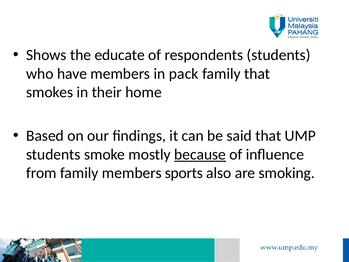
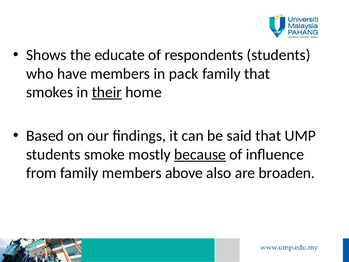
their underline: none -> present (107, 92)
sports: sports -> above (184, 173)
smoking: smoking -> broaden (287, 173)
